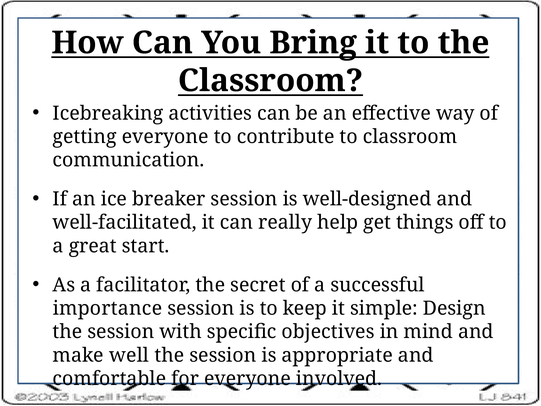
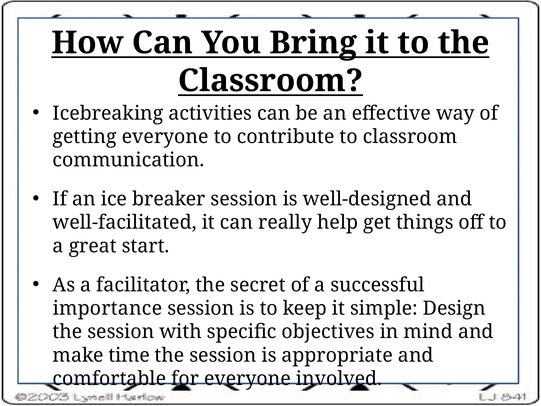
well: well -> time (129, 355)
